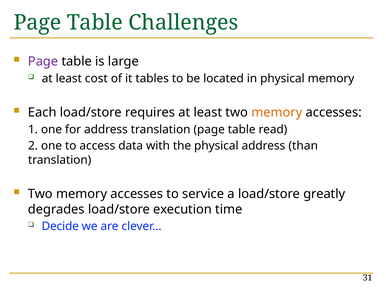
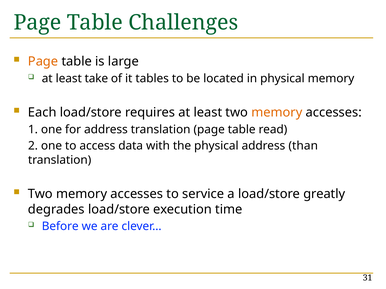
Page colour: purple -> orange (43, 62)
cost: cost -> take (96, 79)
Decide: Decide -> Before (60, 227)
